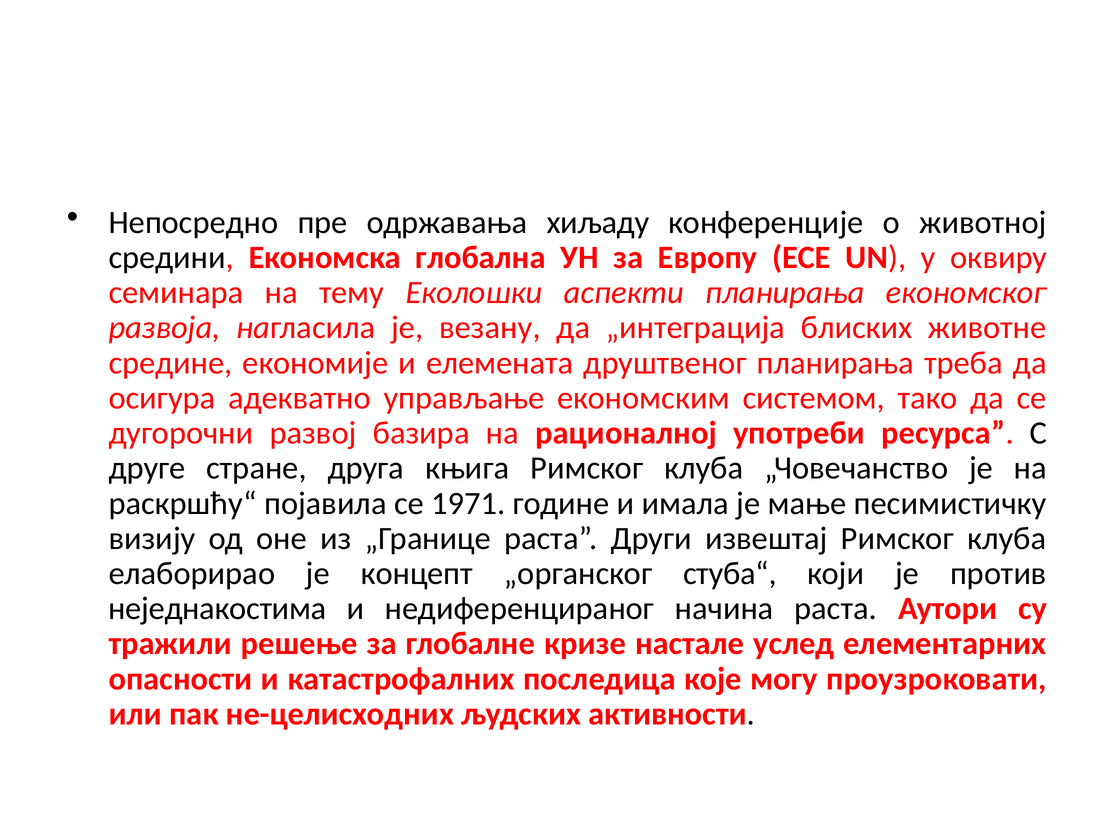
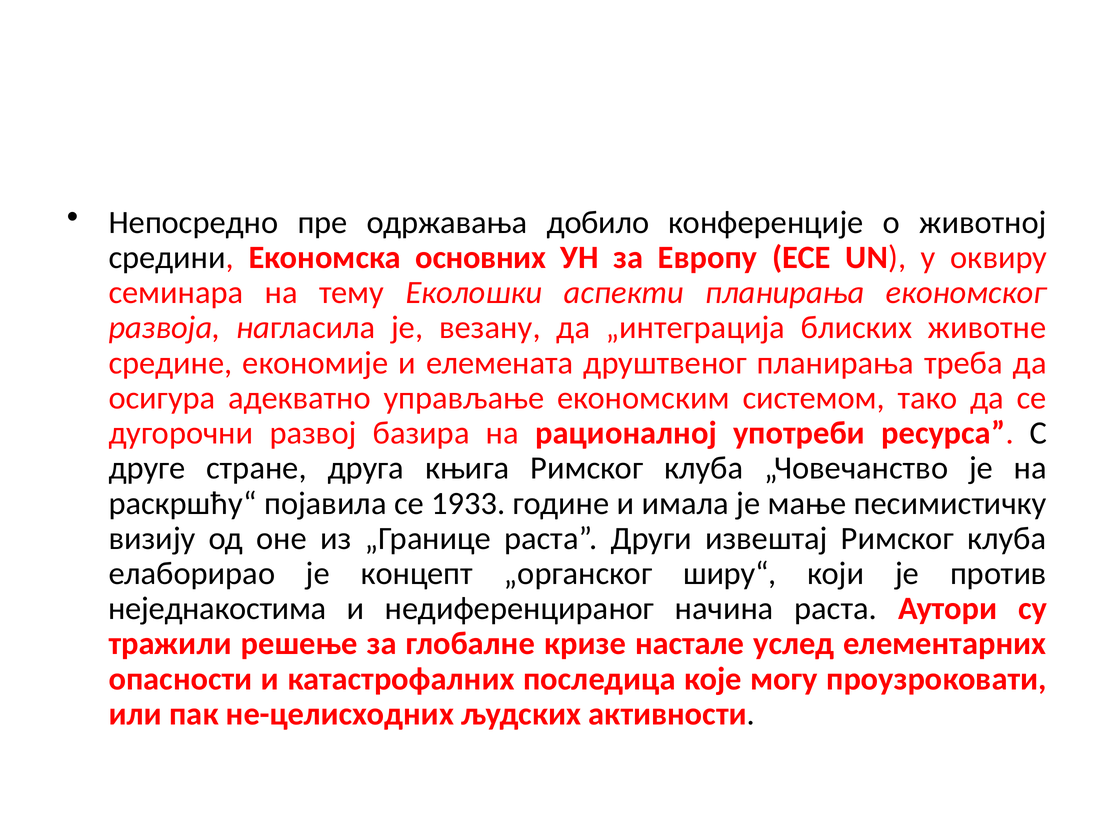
хиљаду: хиљаду -> добило (598, 222)
глобална: глобална -> основних (481, 257)
1971: 1971 -> 1933 (468, 503)
стуба“: стуба“ -> ширу“ (730, 573)
